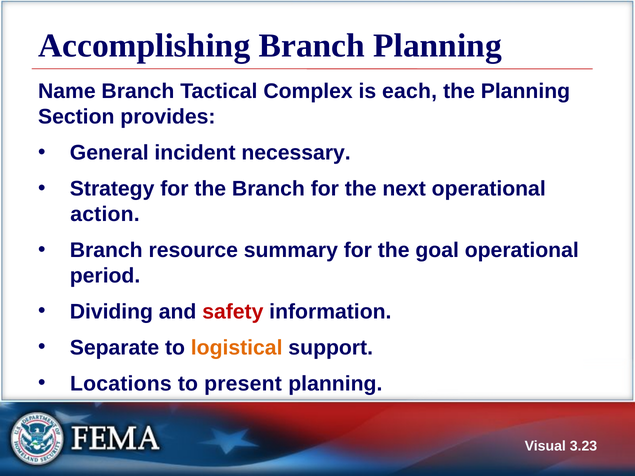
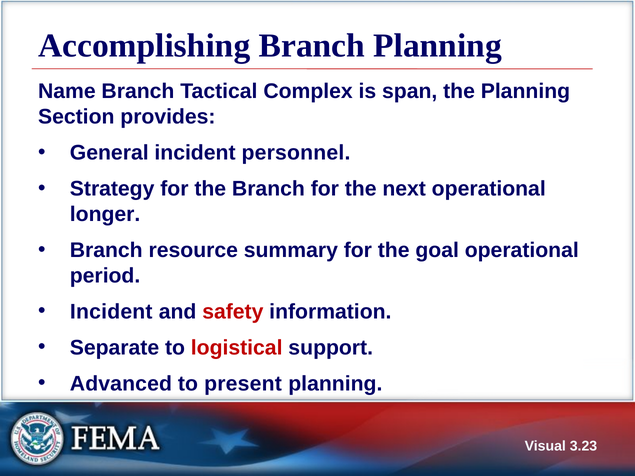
each: each -> span (410, 92)
necessary: necessary -> personnel (296, 153)
action: action -> longer (105, 214)
Dividing: Dividing -> Incident (111, 312)
logistical colour: orange -> red (237, 348)
Locations: Locations -> Advanced (121, 384)
